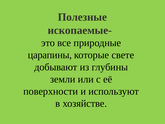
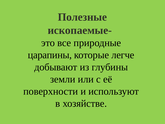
свете: свете -> легче (123, 55)
